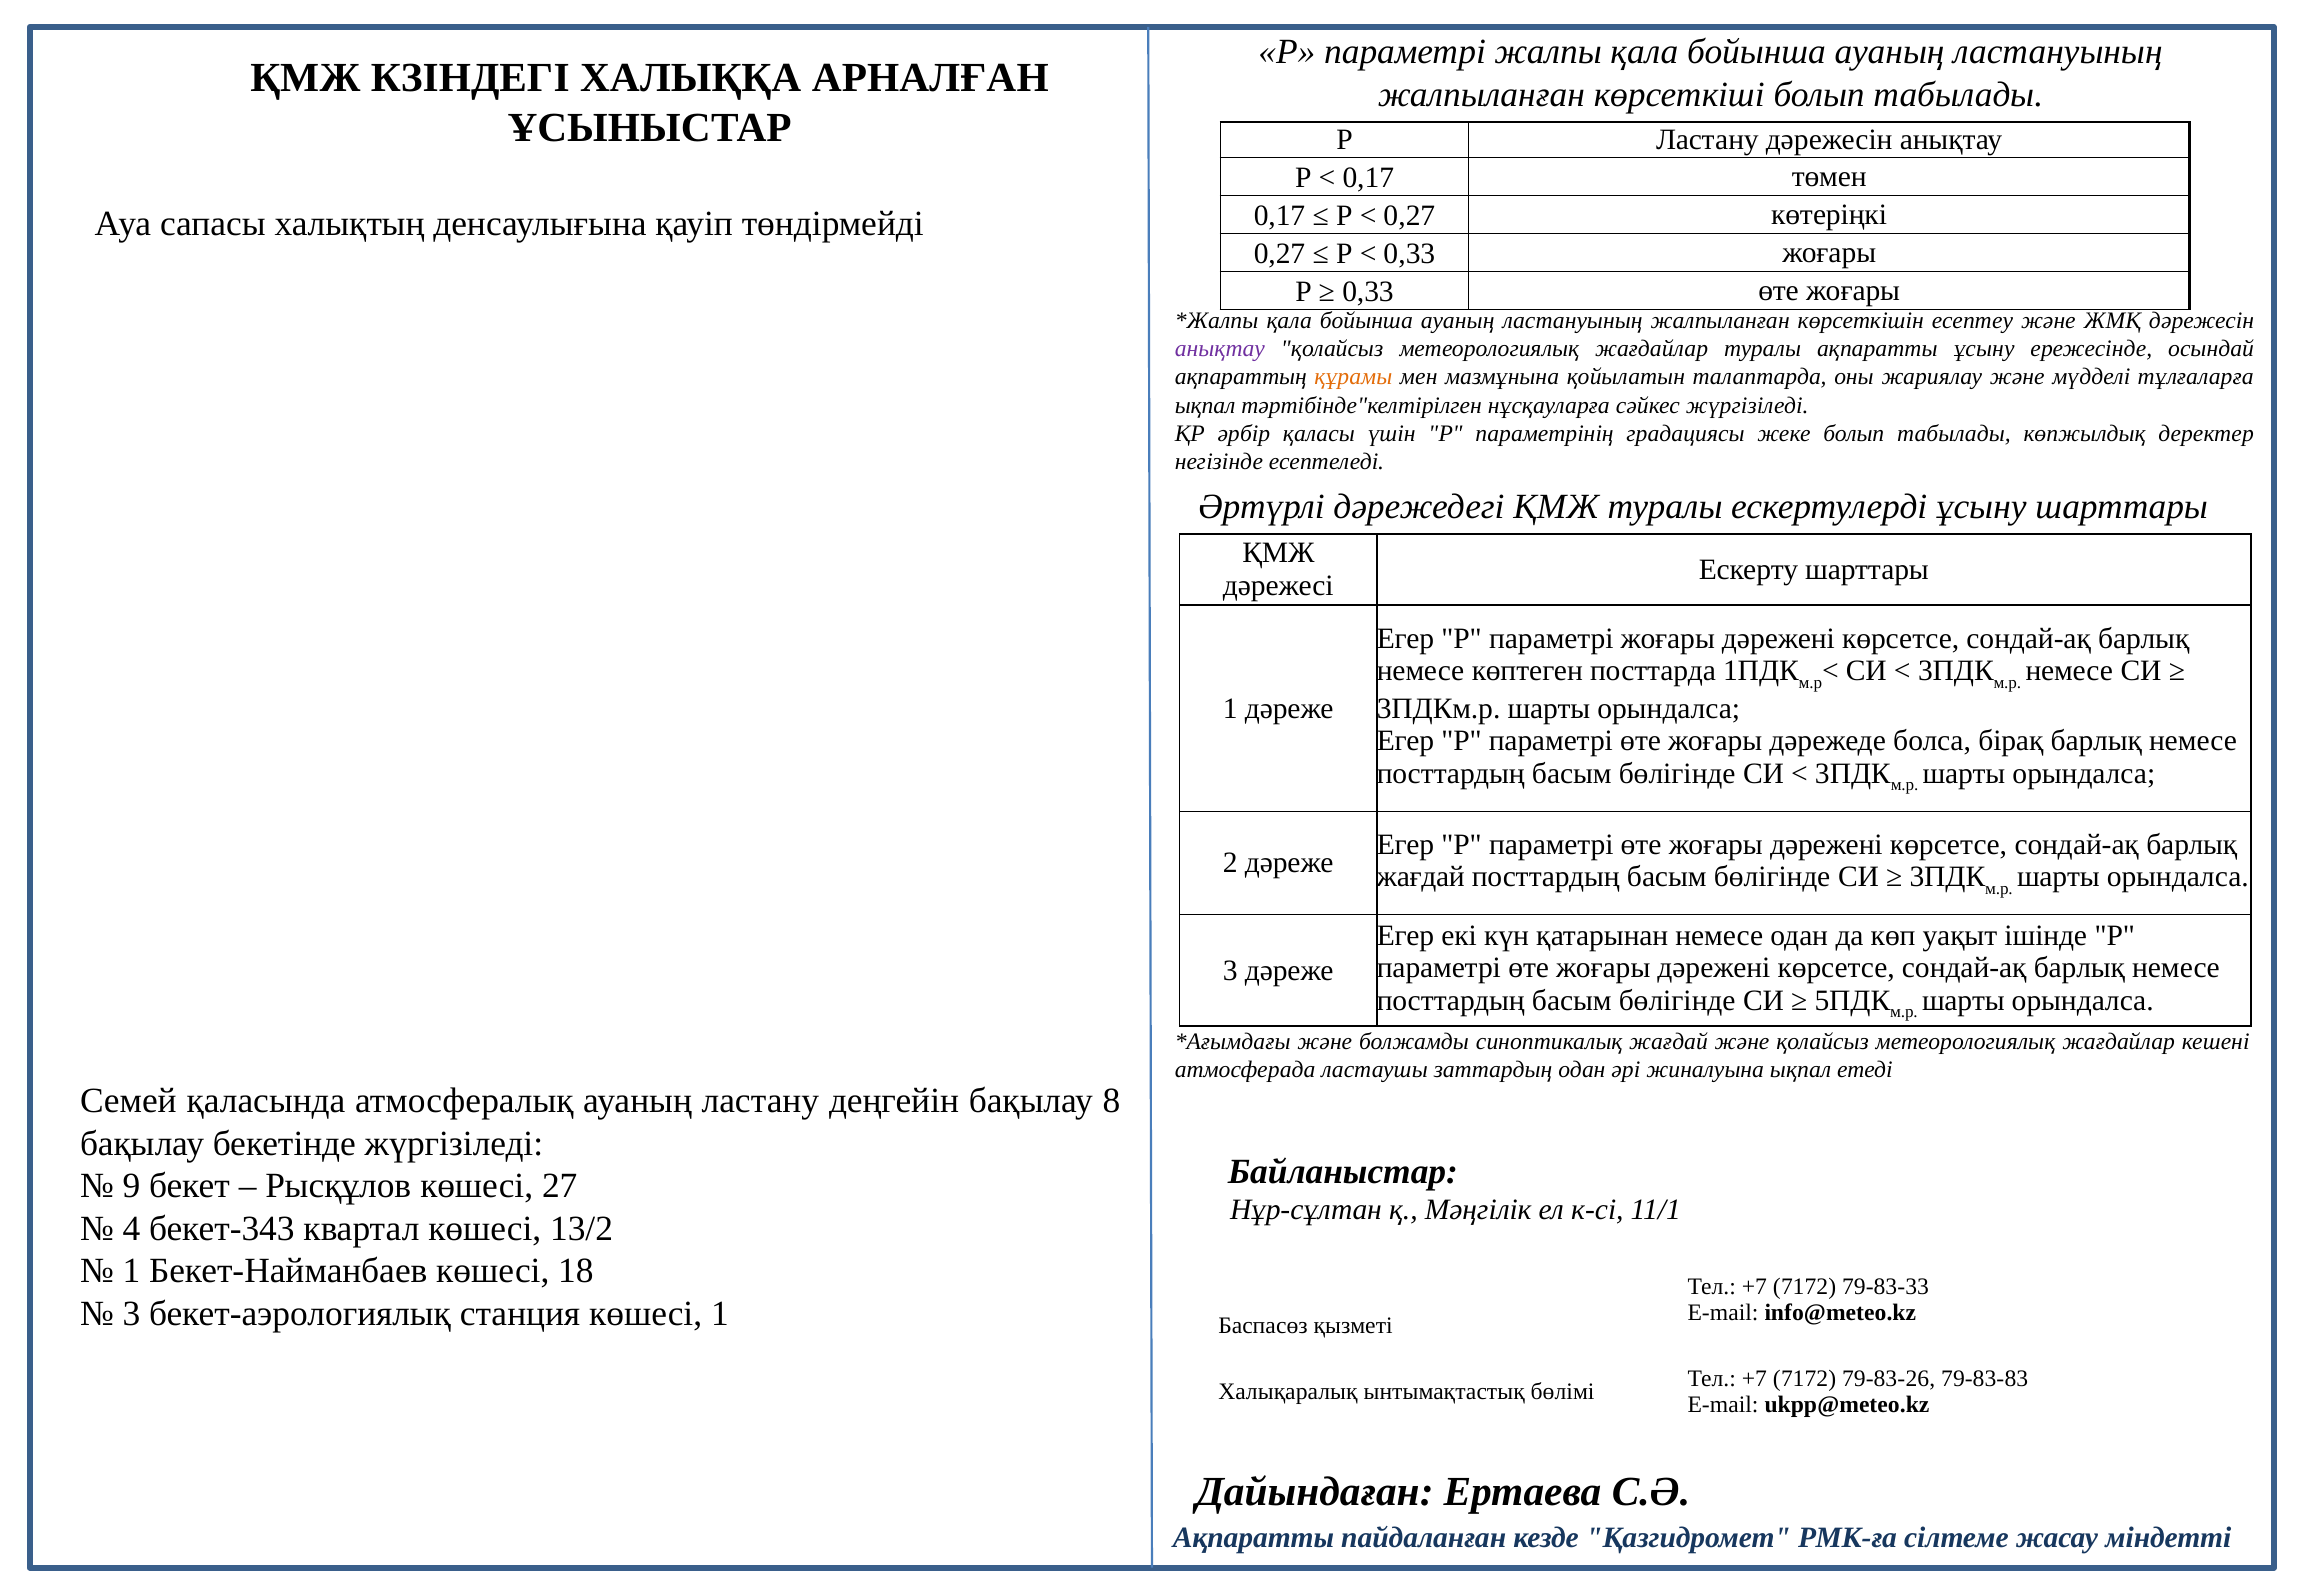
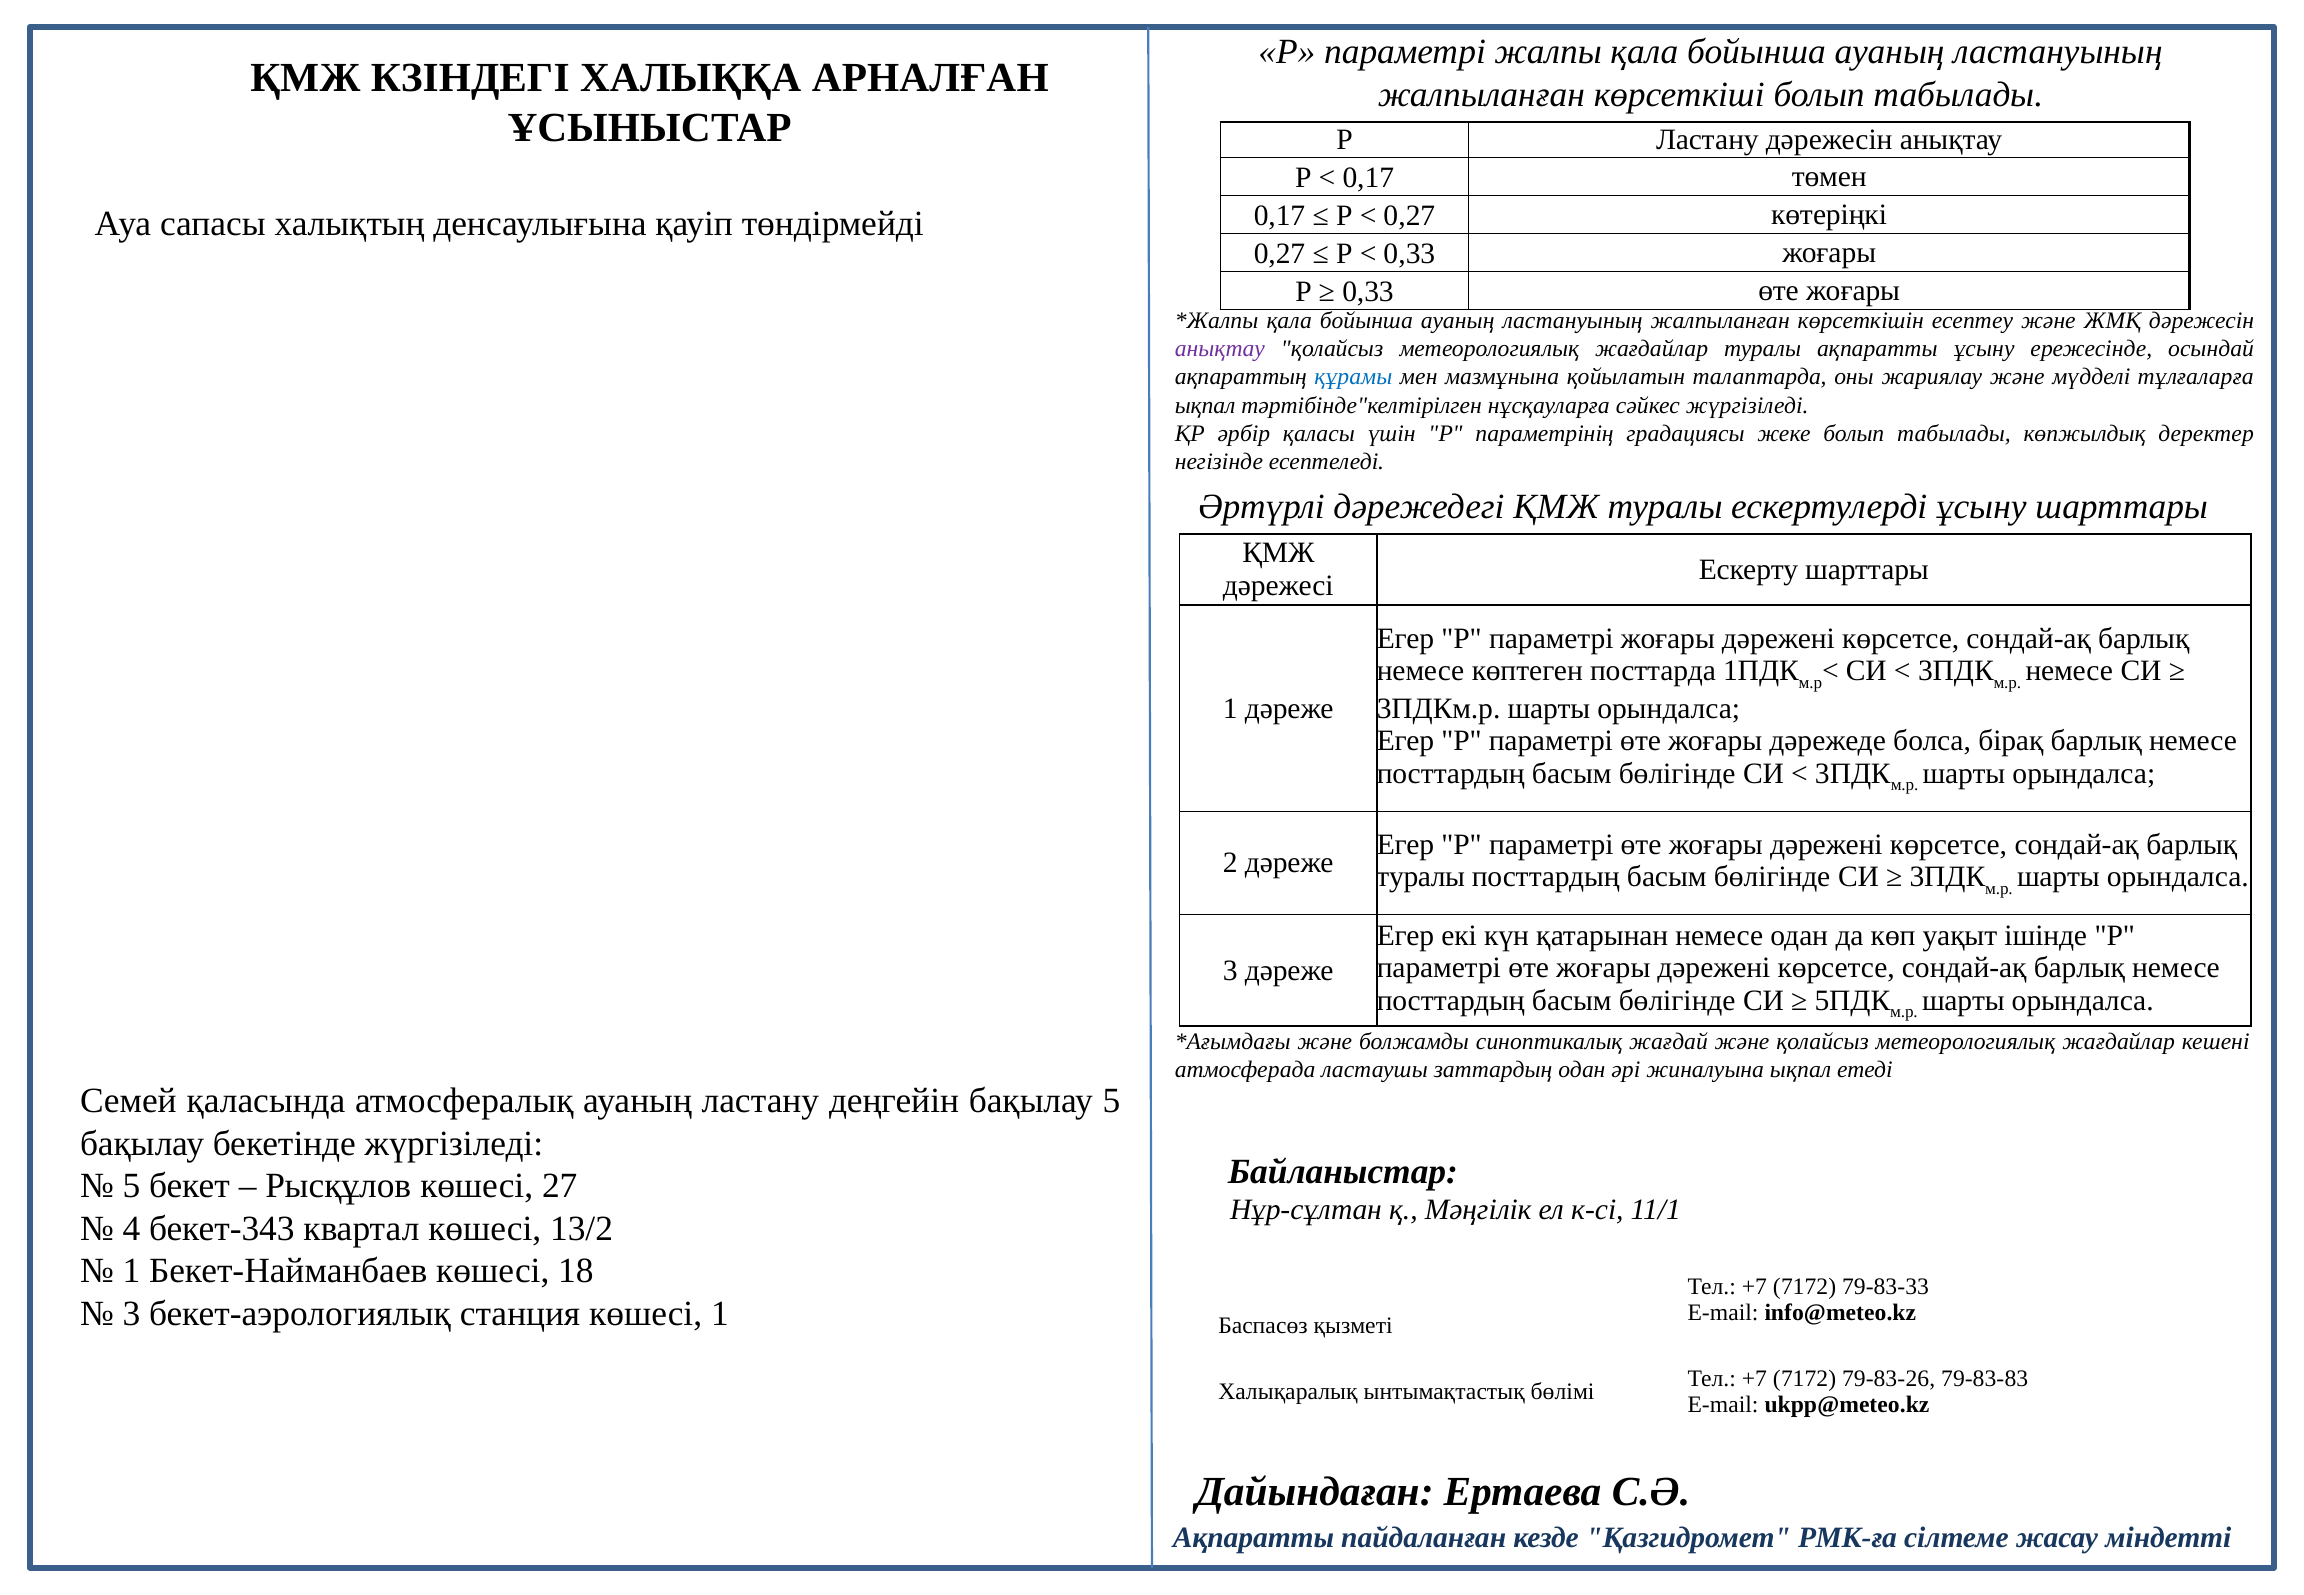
құрамы colour: orange -> blue (1353, 377)
жағдай: жағдай -> туралы (1421, 877)
бақылау 8: 8 -> 5 (1111, 1101)
9: 9 -> 5 (132, 1186)
